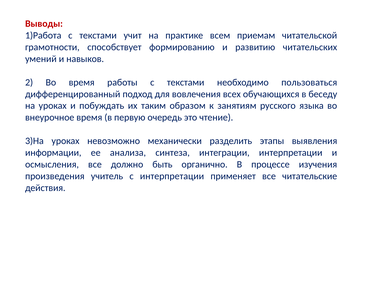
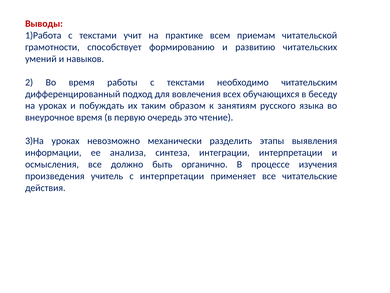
пользоваться: пользоваться -> читательским (309, 82)
